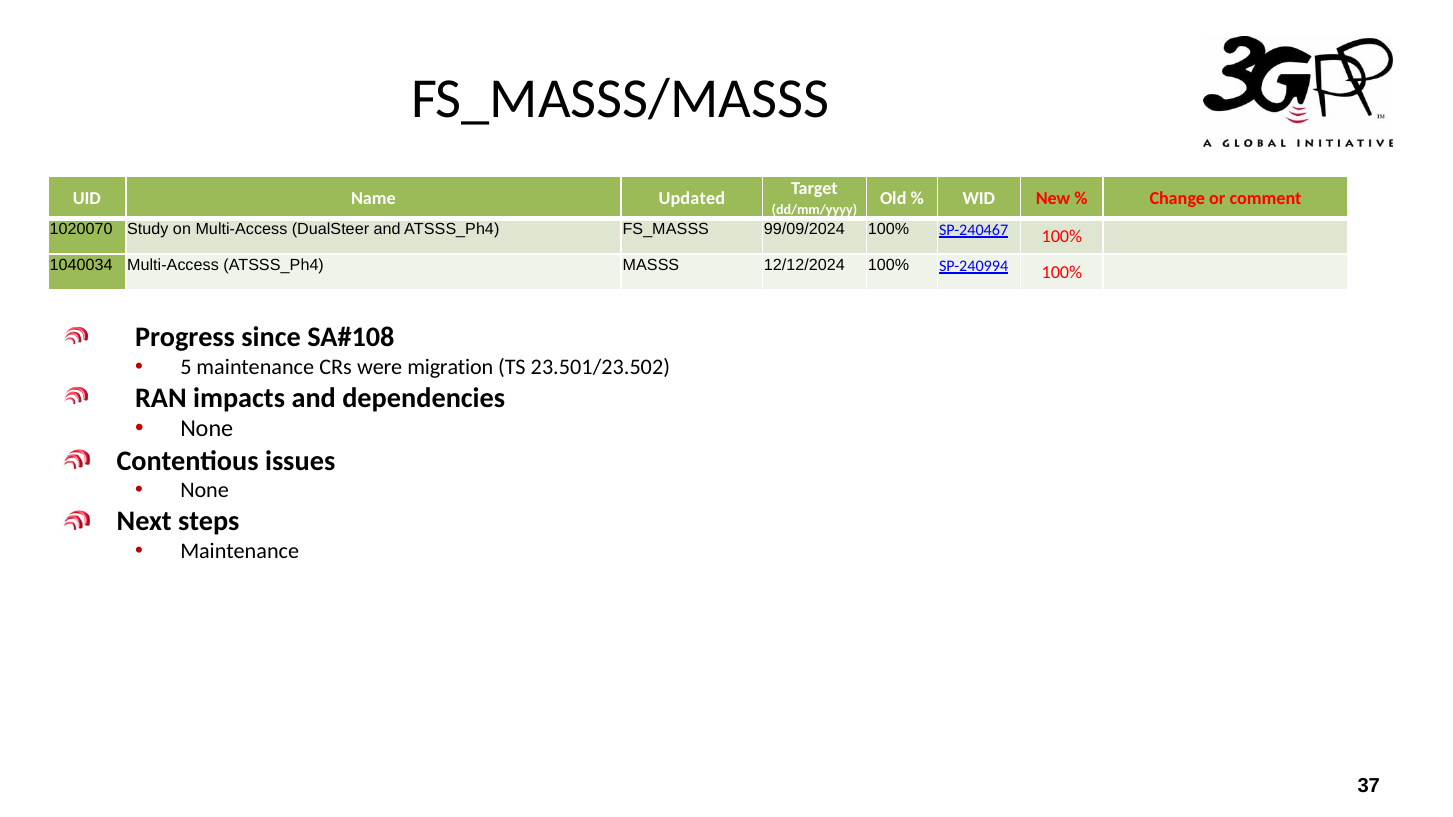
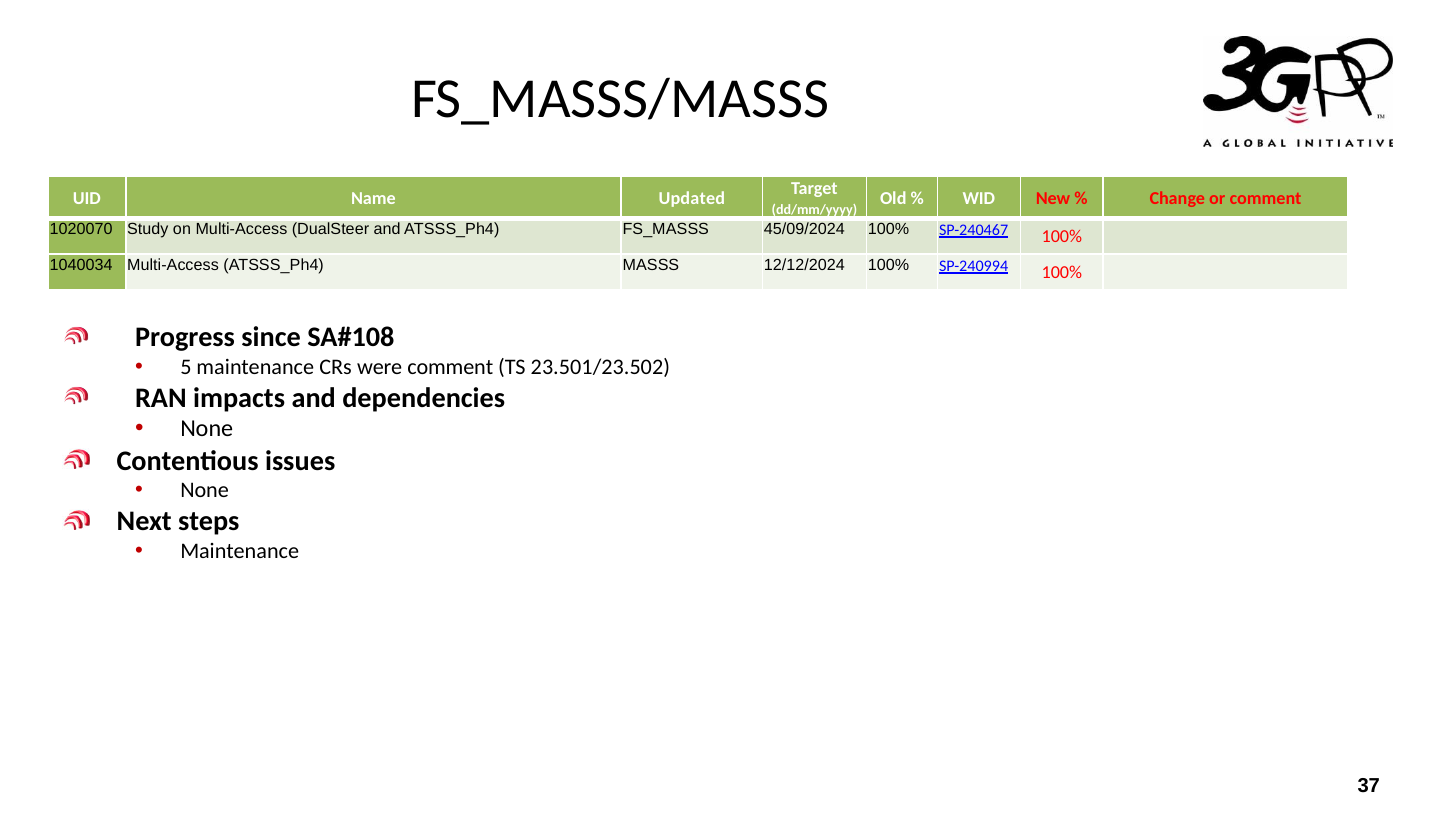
99/09/2024: 99/09/2024 -> 45/09/2024 (804, 229)
were migration: migration -> comment (450, 367)
